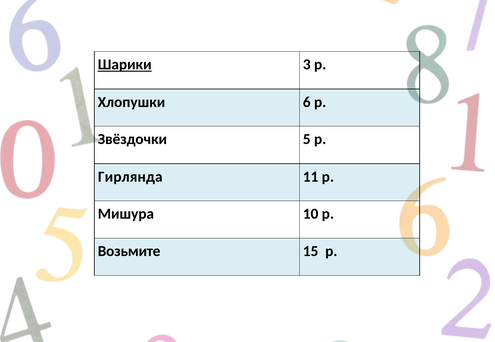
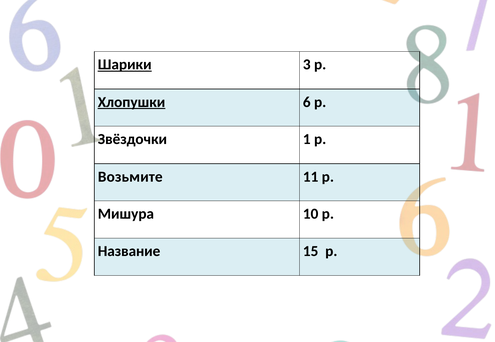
Хлопушки underline: none -> present (132, 102)
5: 5 -> 1 (307, 140)
Гирлянда: Гирлянда -> Возьмите (130, 177)
Возьмите: Возьмите -> Название (129, 252)
